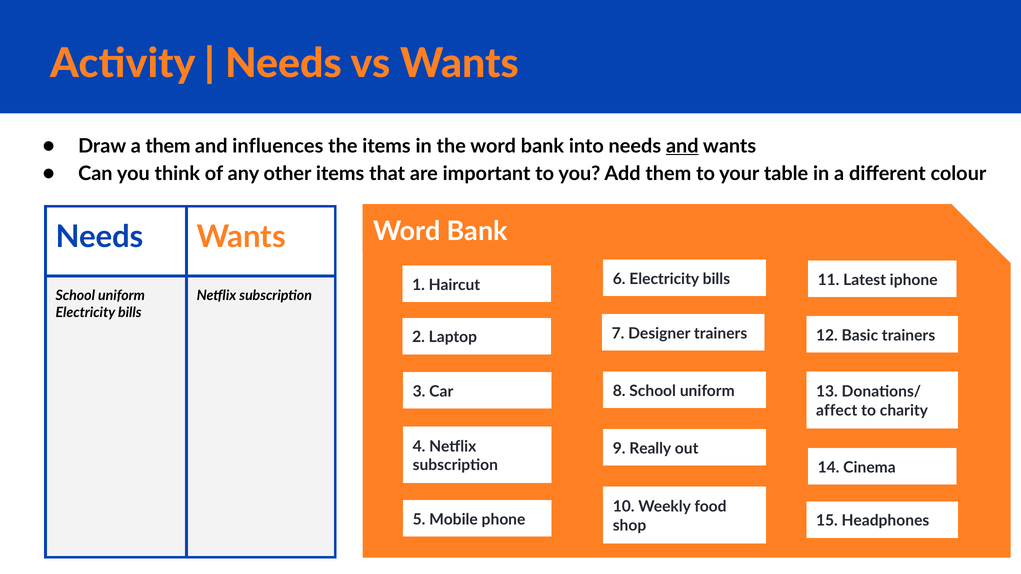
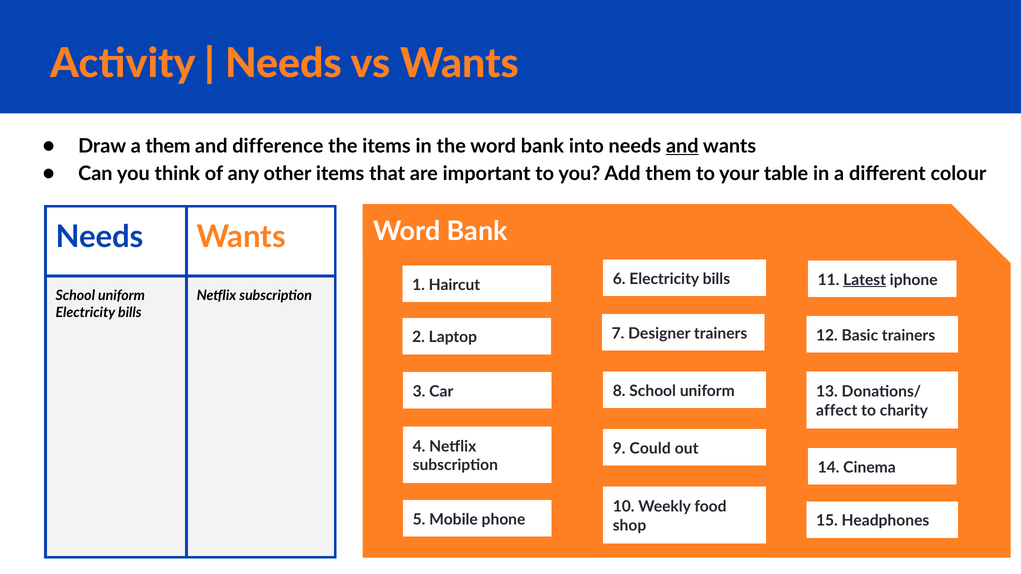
influences: influences -> difference (278, 146)
Latest underline: none -> present (865, 280)
Really: Really -> Could (650, 449)
